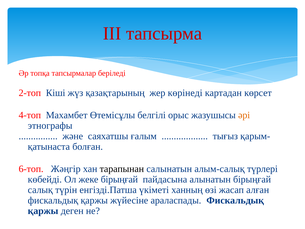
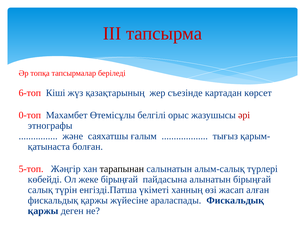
2-топ: 2-топ -> 6-топ (30, 93)
көрінеді: көрінеді -> съезінде (185, 93)
4-топ: 4-топ -> 0-топ (30, 115)
әрі colour: orange -> red (244, 115)
6-топ: 6-топ -> 5-топ (31, 169)
